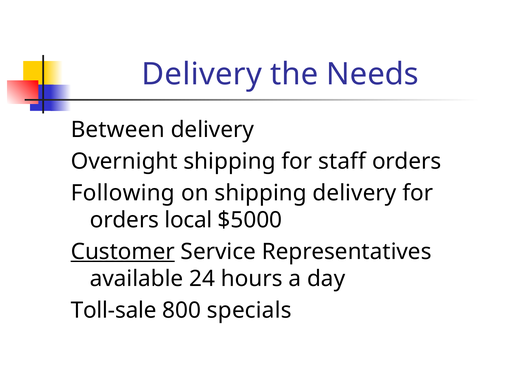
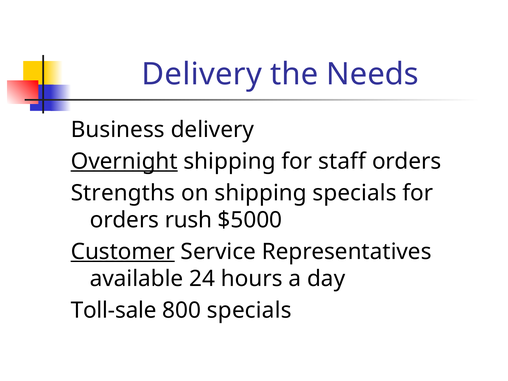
Between: Between -> Business (118, 130)
Overnight underline: none -> present (124, 161)
Following: Following -> Strengths (123, 193)
shipping delivery: delivery -> specials (355, 193)
local: local -> rush (189, 220)
